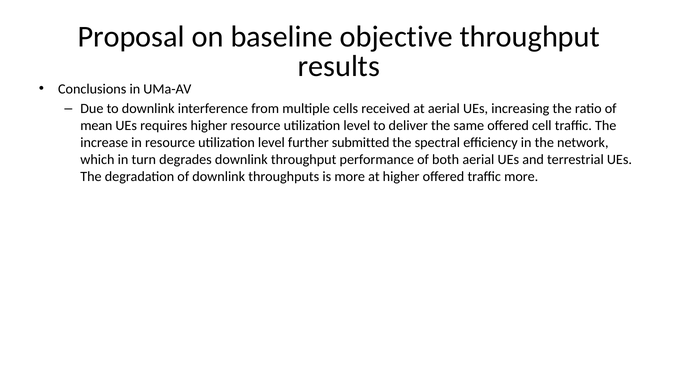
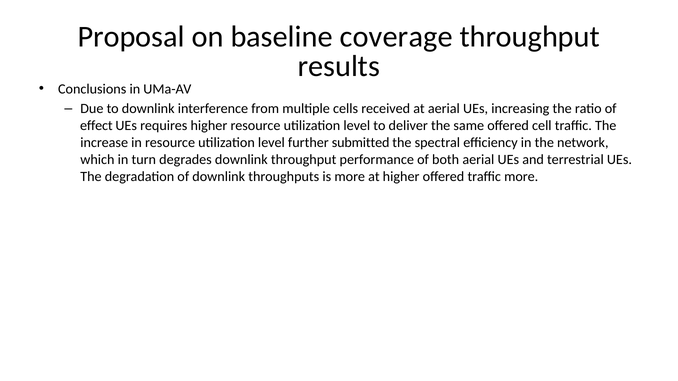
objective: objective -> coverage (396, 37)
mean: mean -> effect (96, 126)
